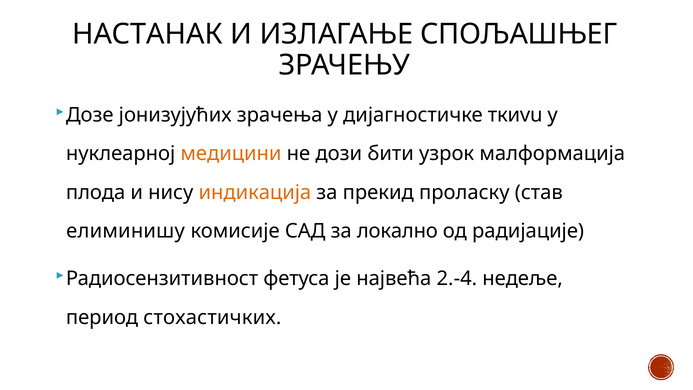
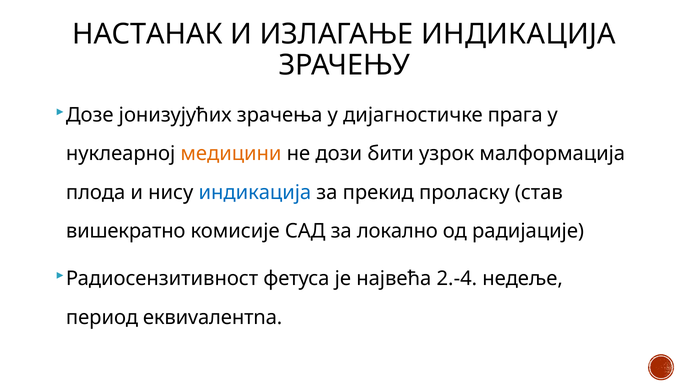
ИЗЛАГАЊЕ СПОЉАШЊЕГ: СПОЉАШЊЕГ -> ИНДИКАЦИЈА (519, 34)
ткиvu: ткиvu -> прага (515, 115)
индикација colour: orange -> blue (255, 192)
елиминишу: елиминишу -> вишекратно (126, 231)
стохастичких: стохастичких -> еквиvалeнтna (213, 317)
